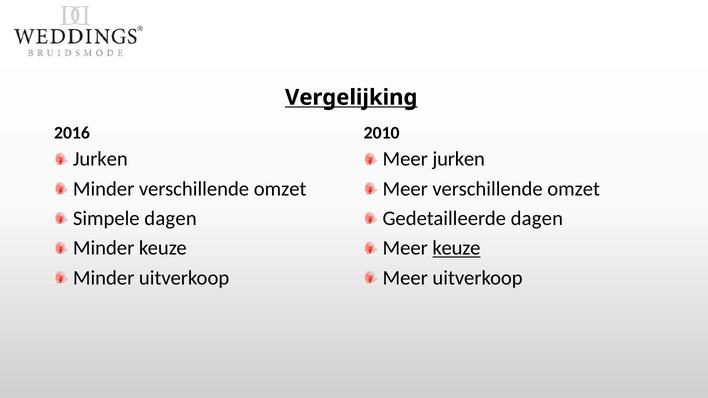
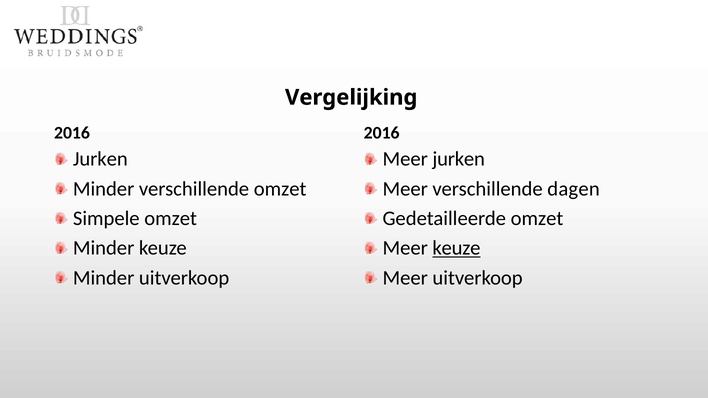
Vergelijking underline: present -> none (351, 97)
2010: 2010 -> 2016 (382, 133)
Meer verschillende omzet: omzet -> dagen (574, 189)
Simpele dagen: dagen -> omzet (171, 219)
Gedetailleerde dagen: dagen -> omzet (537, 219)
